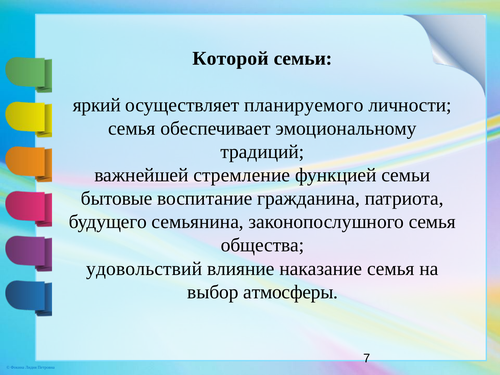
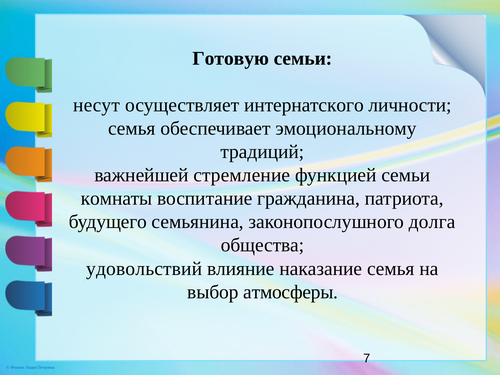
Которой: Которой -> Готовую (231, 58)
яркий: яркий -> несут (97, 105)
планируемого: планируемого -> интернатского (304, 105)
бытовые: бытовые -> комнаты (117, 199)
законопослушного семья: семья -> долга (432, 222)
